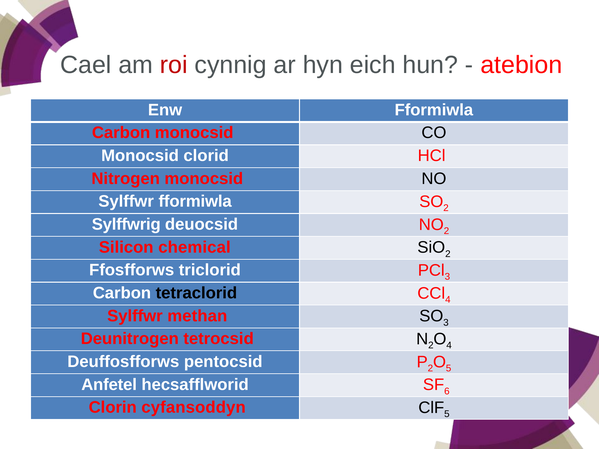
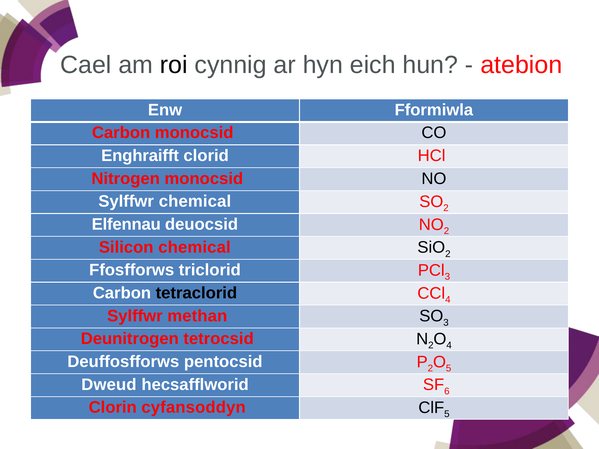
roi colour: red -> black (174, 65)
Monocsid: Monocsid -> Enghraifft (140, 156)
Sylffwr fformiwla: fformiwla -> chemical (195, 202)
Sylffwrig: Sylffwrig -> Elfennau (126, 224)
Anfetel: Anfetel -> Dweud (109, 385)
